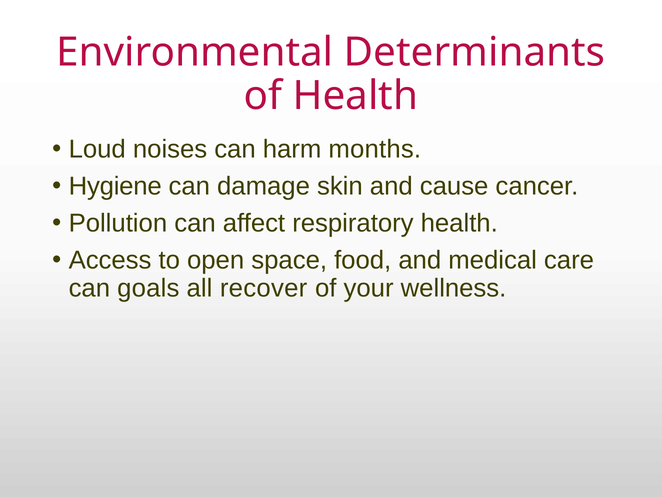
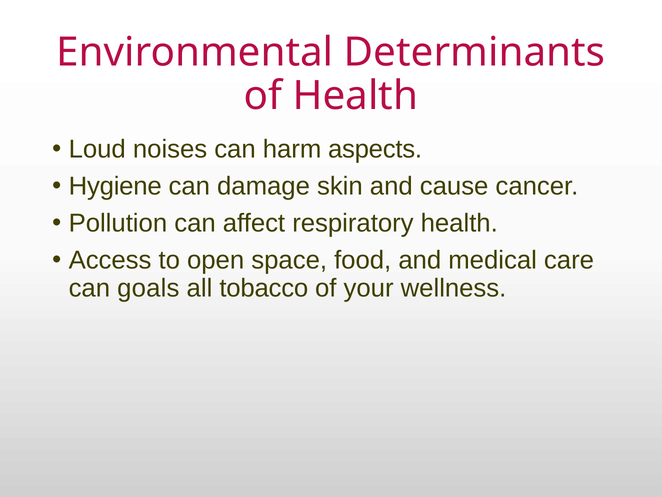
months: months -> aspects (375, 149)
recover: recover -> tobacco (264, 288)
